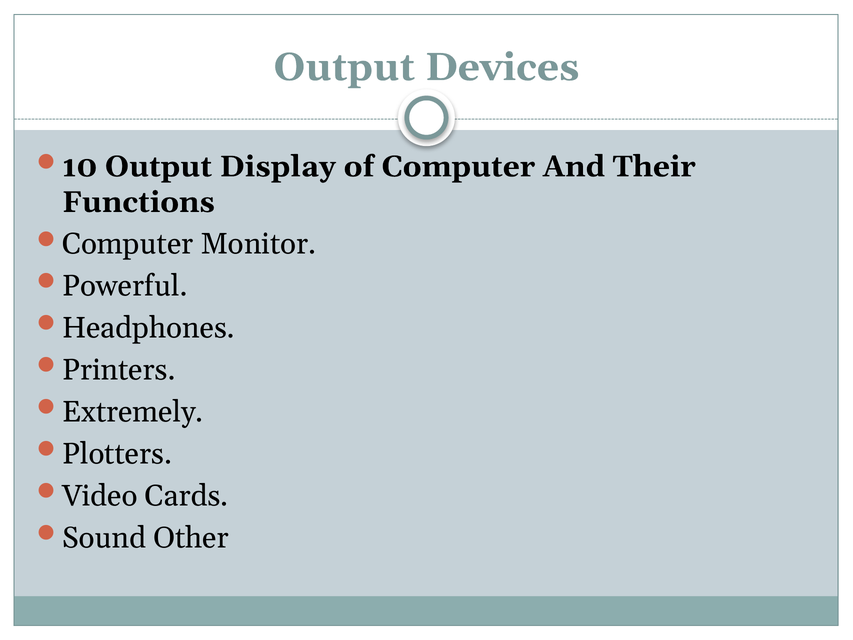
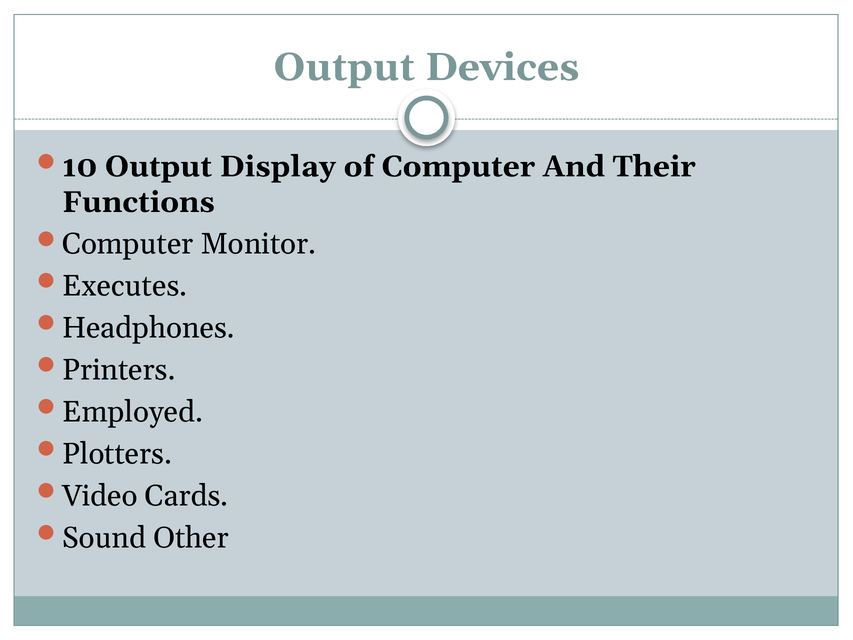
Powerful: Powerful -> Executes (125, 286)
Extremely: Extremely -> Employed (133, 412)
